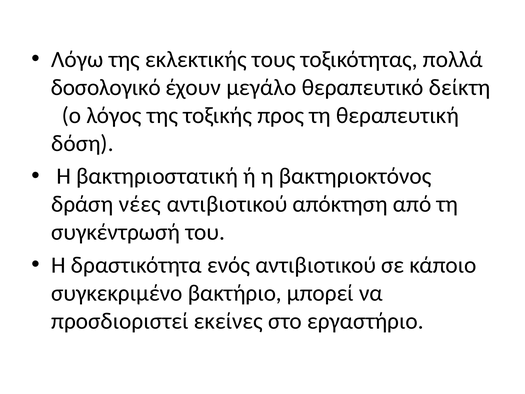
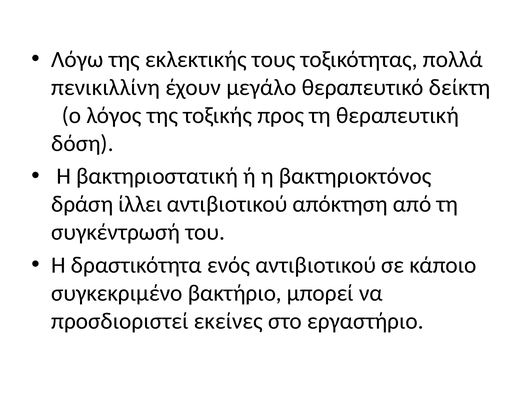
δοσολογικό: δοσολογικό -> πενικιλλίνη (106, 87)
νέες: νέες -> ίλλει (140, 204)
